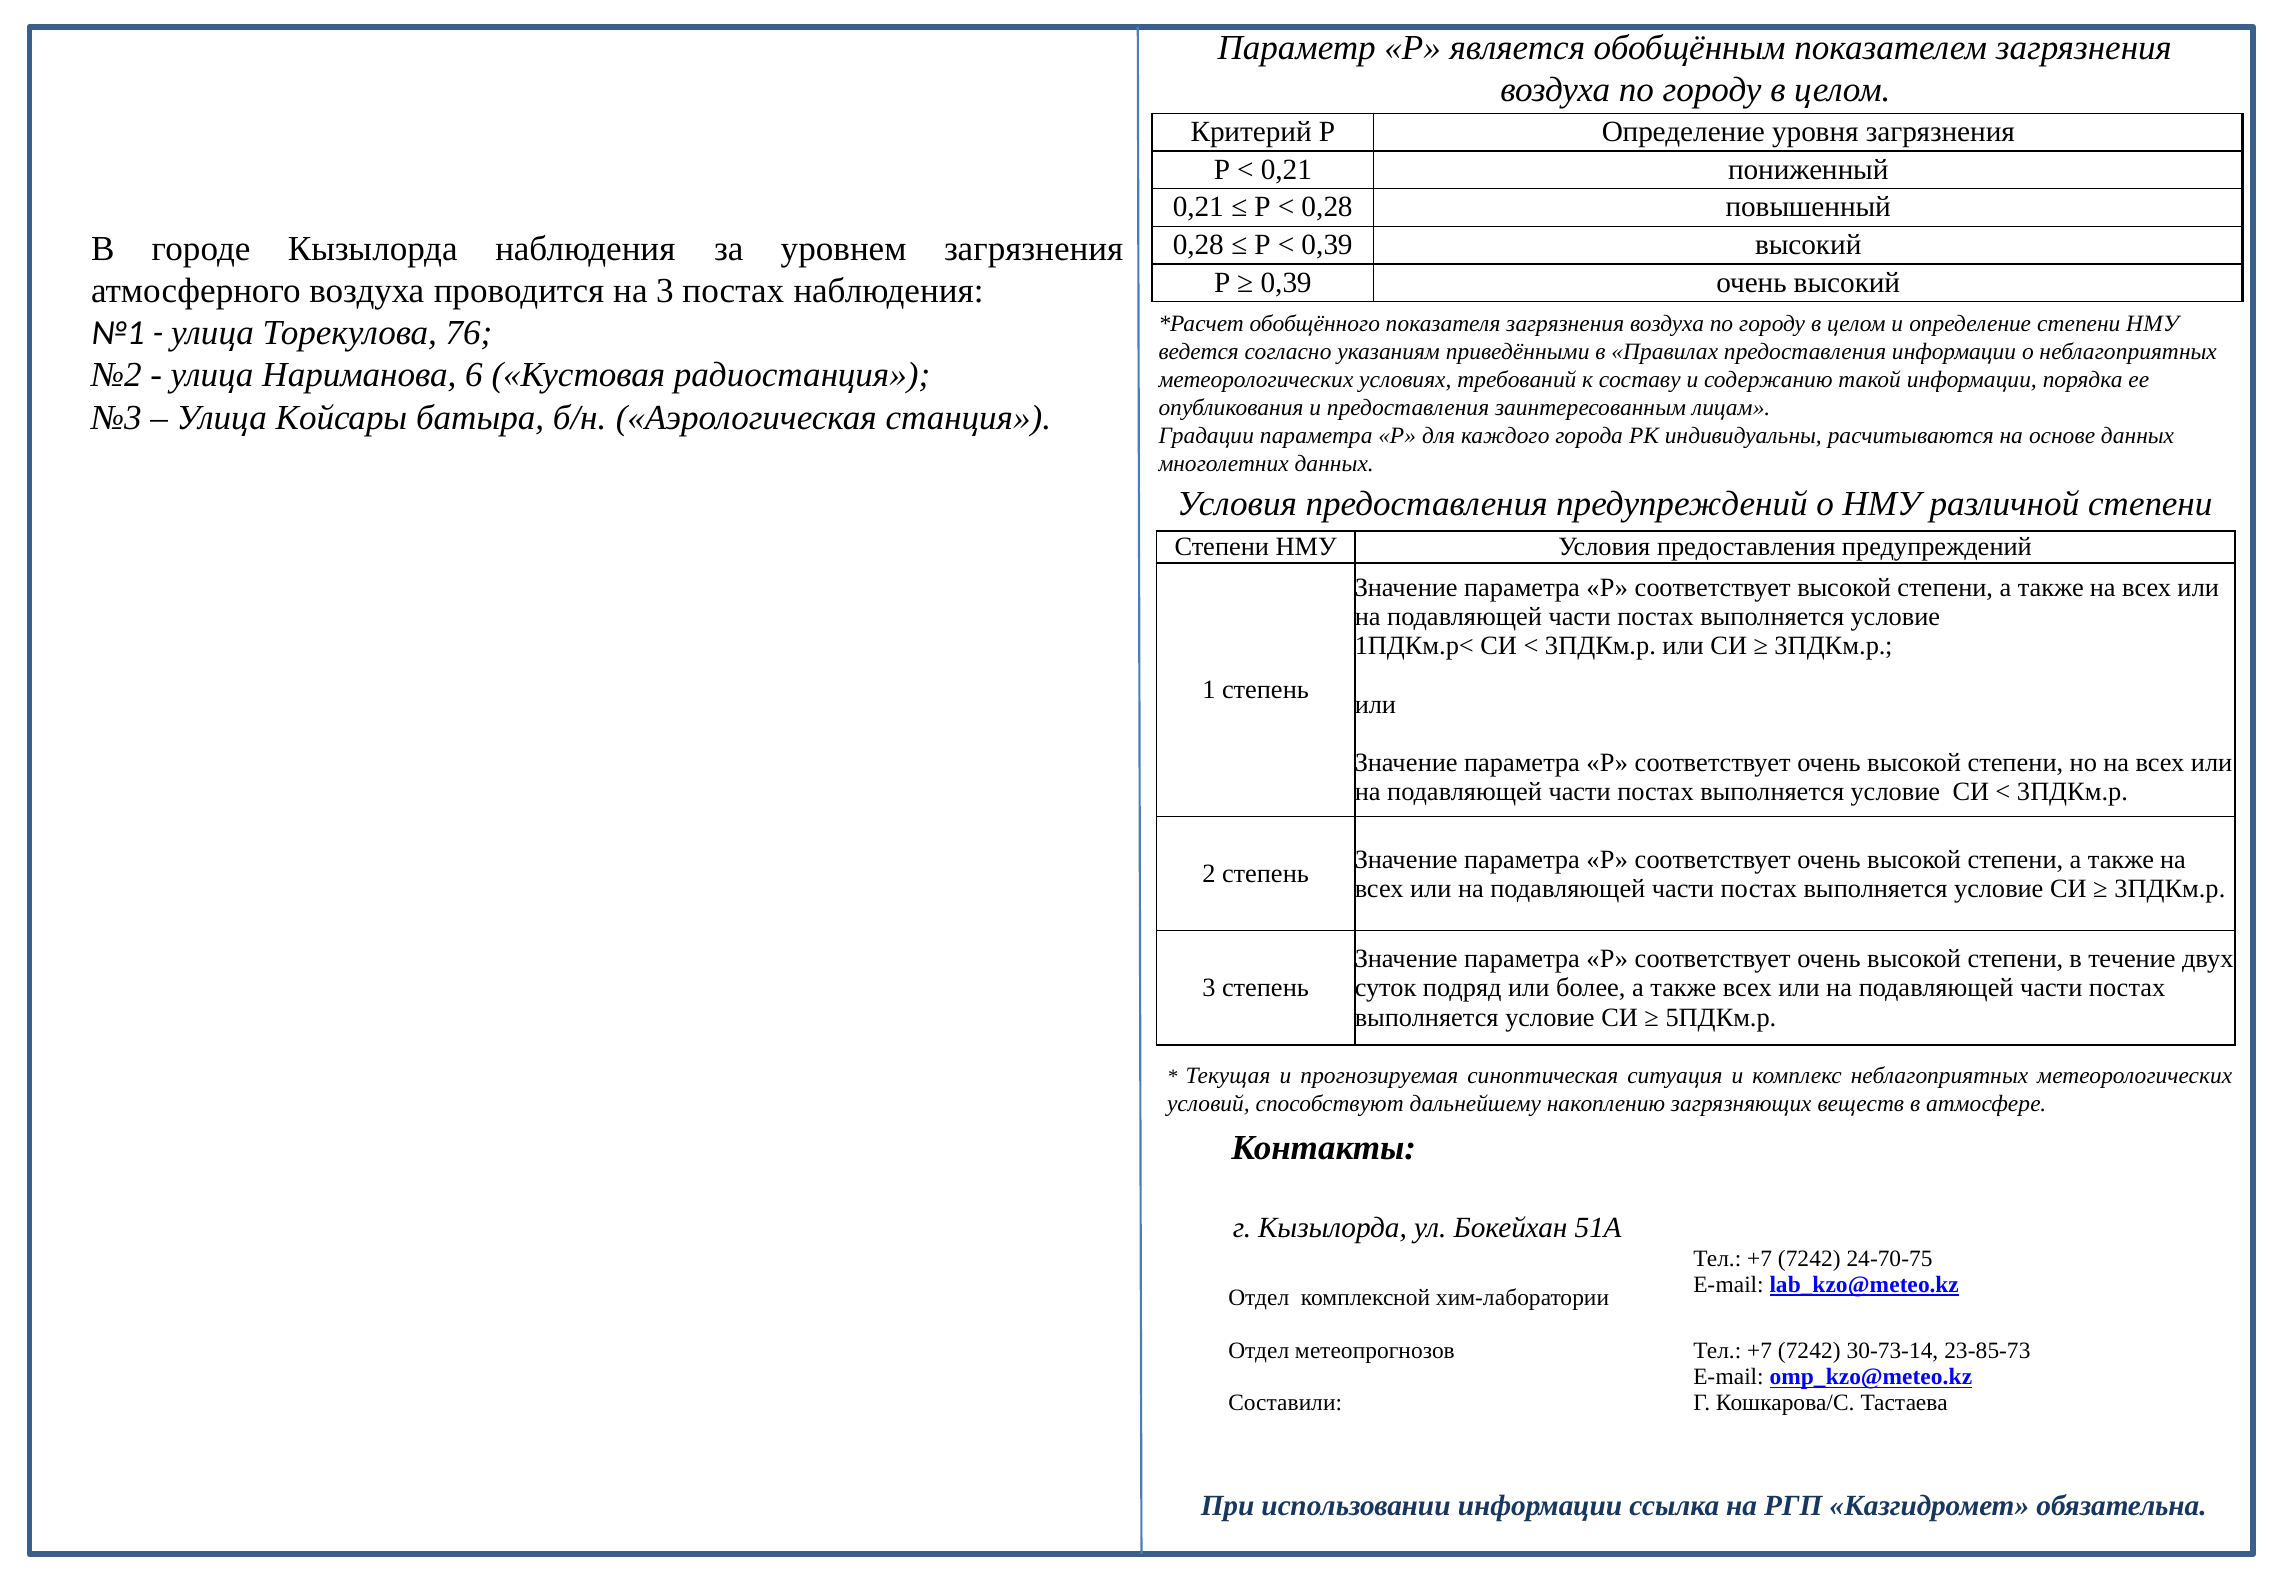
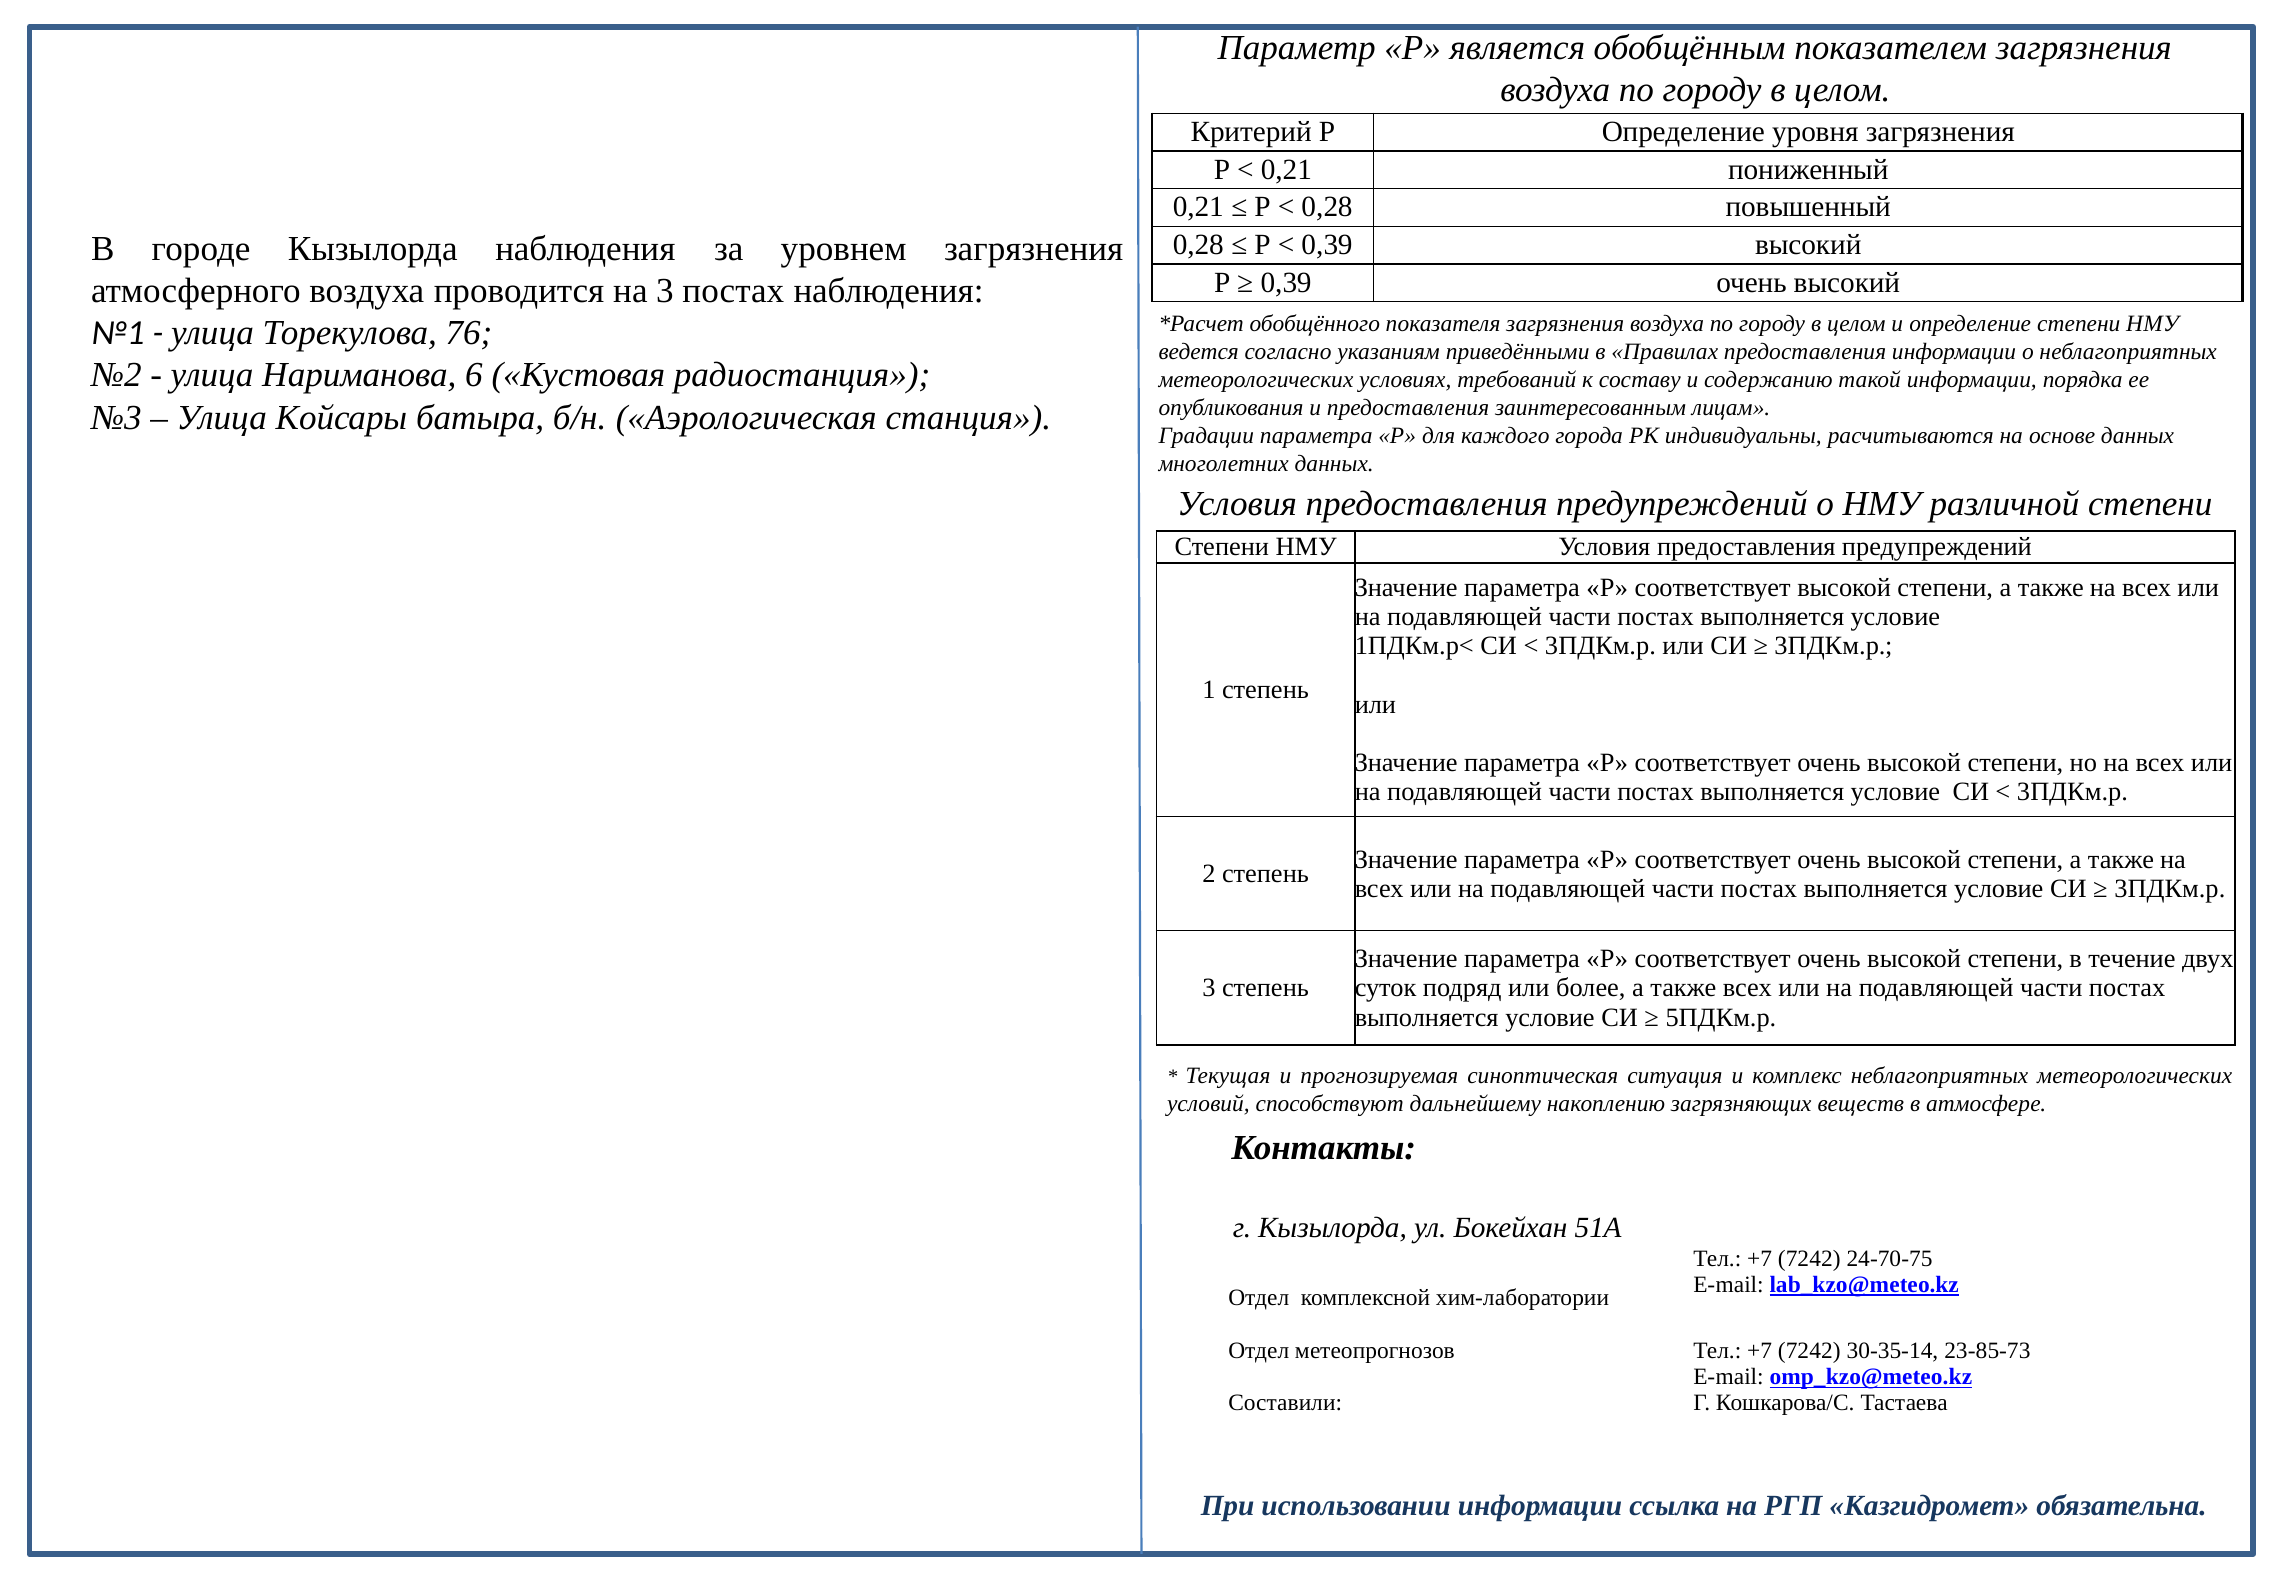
30-73-14: 30-73-14 -> 30-35-14 (1892, 1351)
